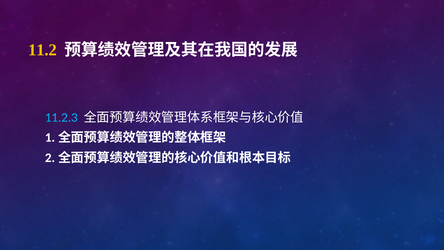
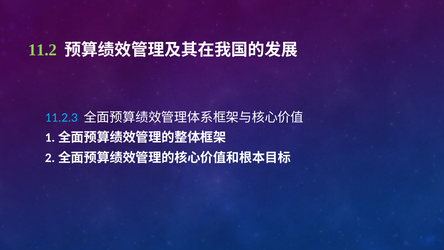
11.2 colour: yellow -> light green (42, 50)
